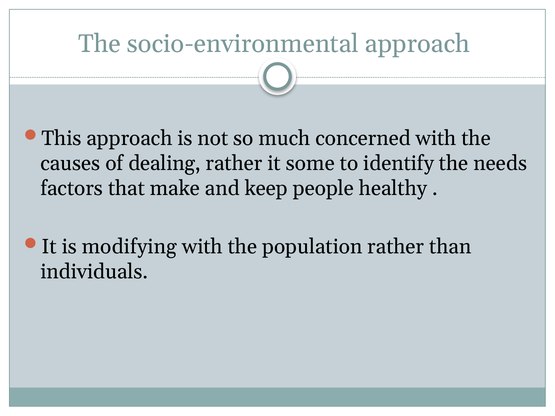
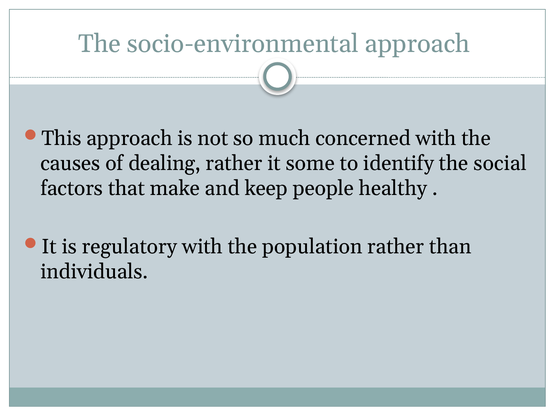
needs: needs -> social (500, 164)
modifying: modifying -> regulatory (129, 247)
